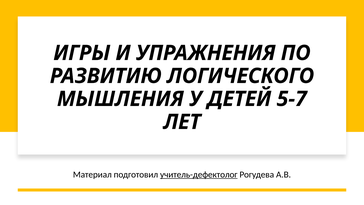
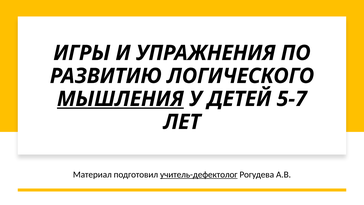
МЫШЛЕНИЯ underline: none -> present (120, 99)
